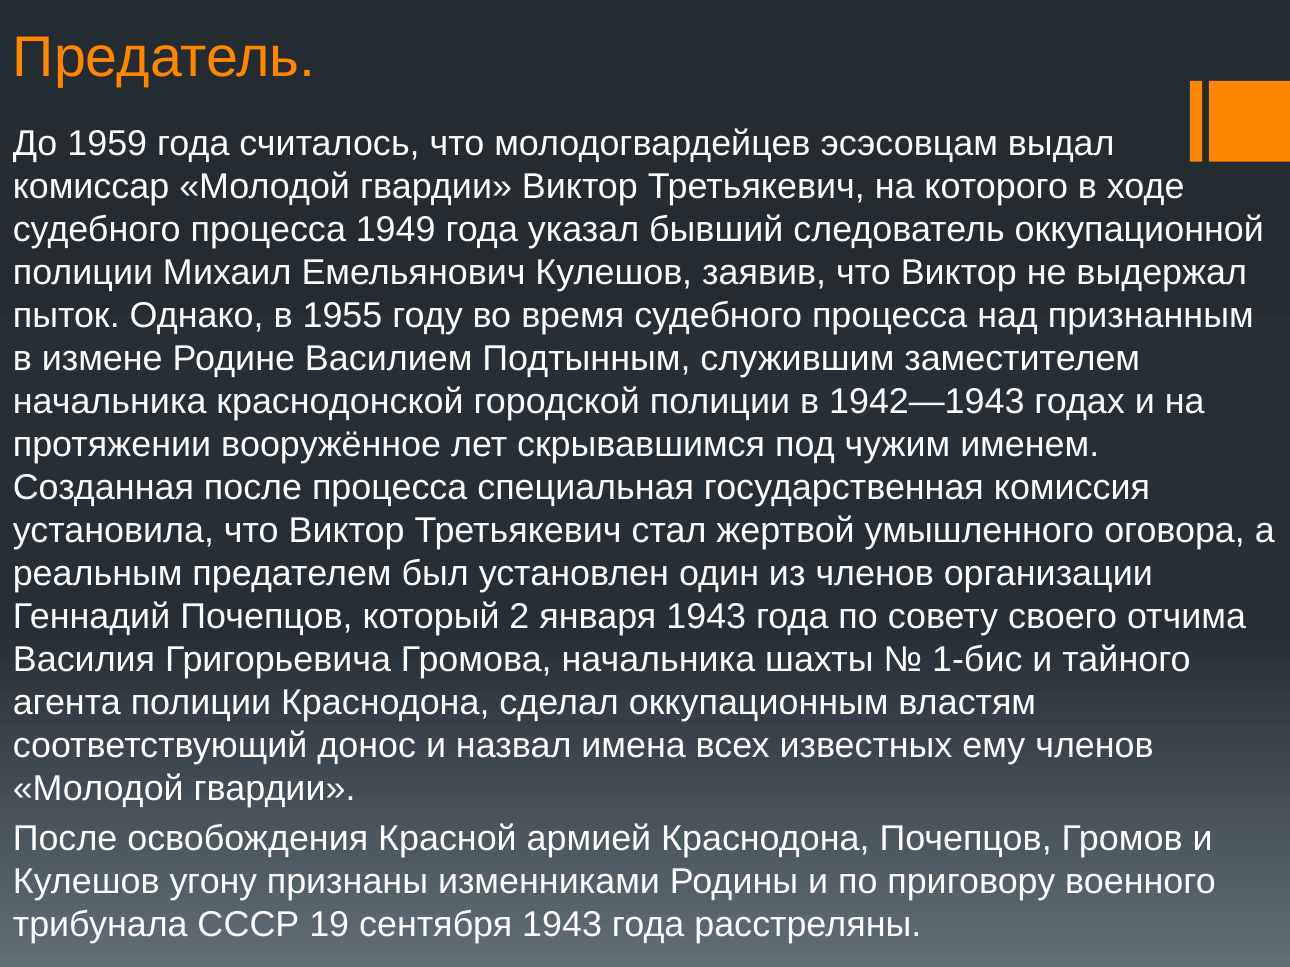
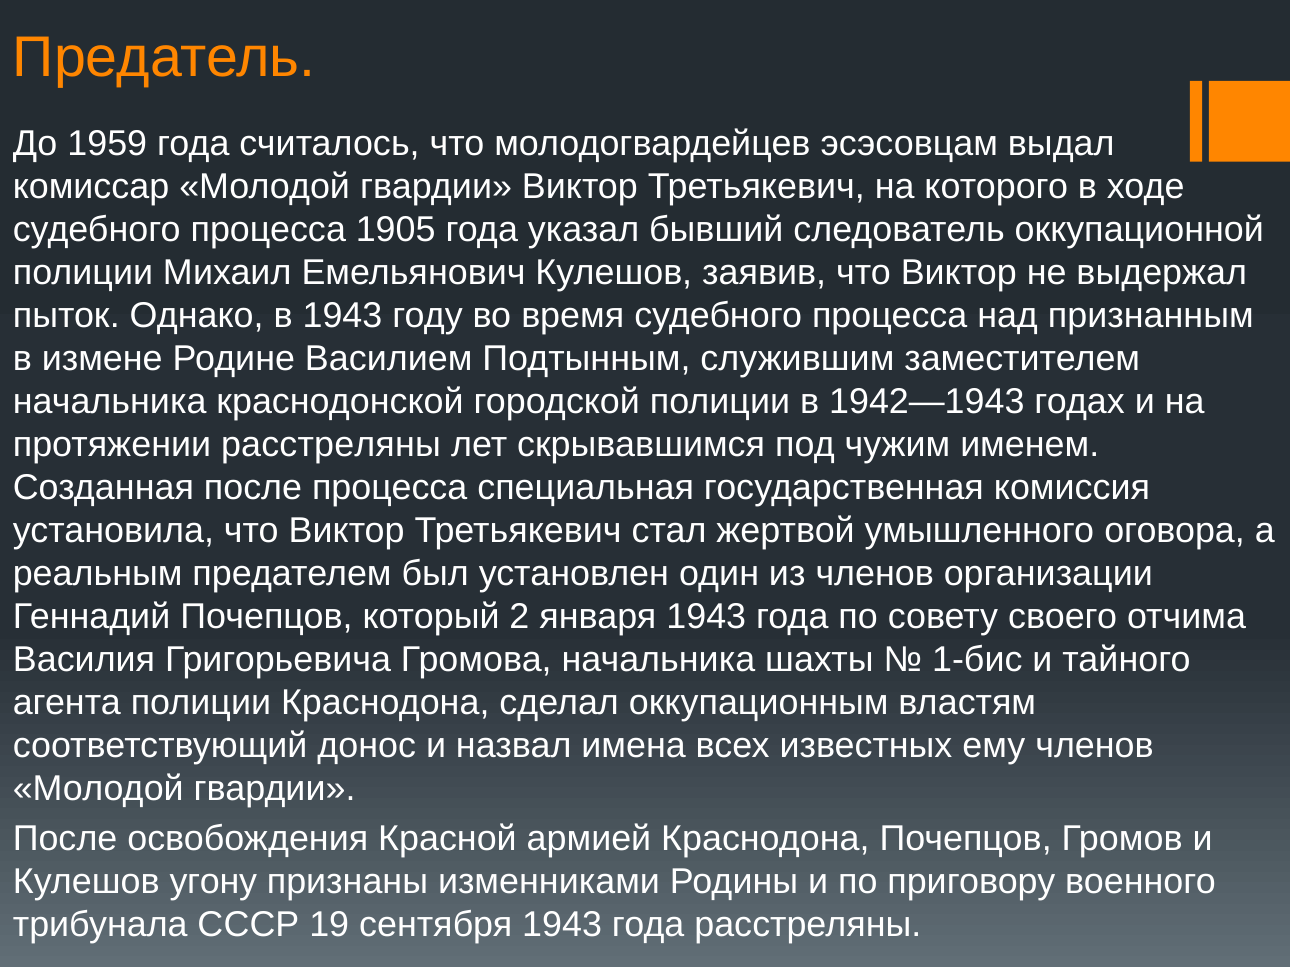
1949: 1949 -> 1905 (396, 230)
в 1955: 1955 -> 1943 (342, 316)
протяжении вооружённое: вооружённое -> расстреляны (331, 445)
